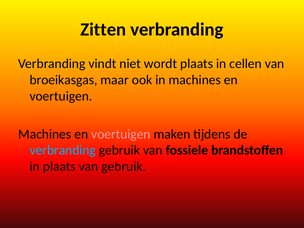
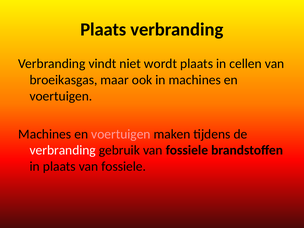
Zitten: Zitten -> Plaats (103, 29)
verbranding colour: light blue -> white (63, 150)
plaats van gebruik: gebruik -> fossiele (124, 166)
